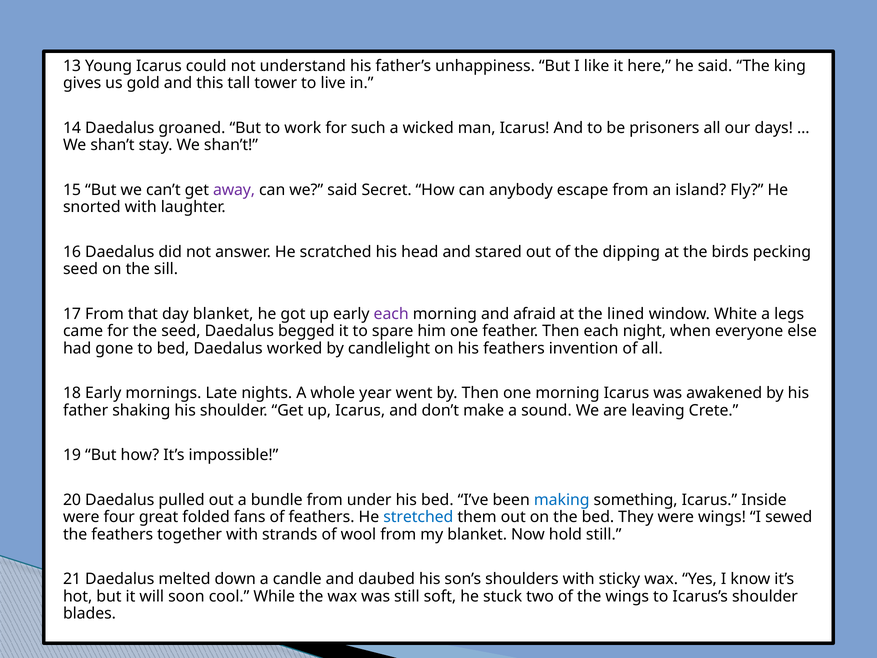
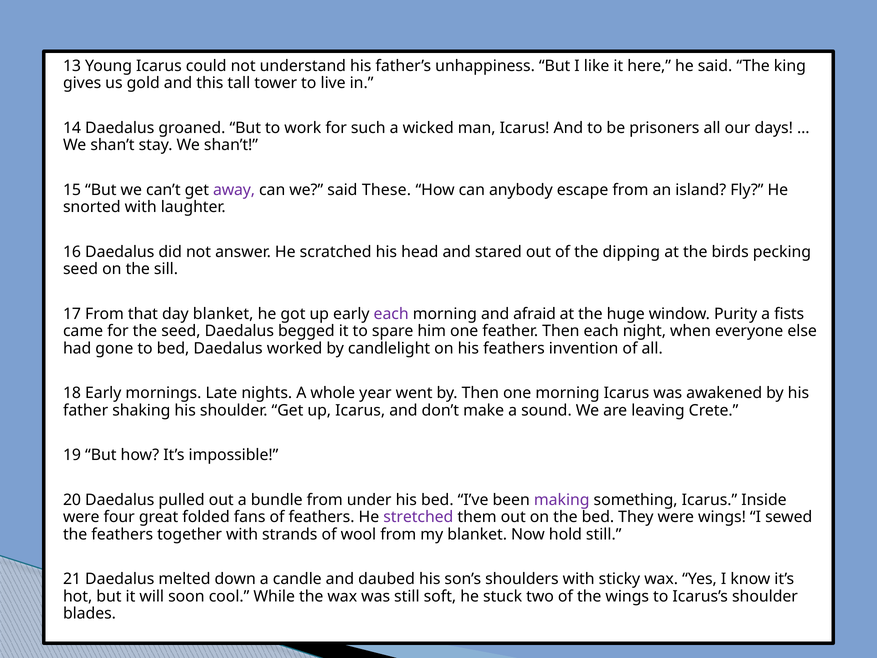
Secret: Secret -> These (386, 190)
lined: lined -> huge (626, 314)
White: White -> Purity (736, 314)
legs: legs -> fists (789, 314)
making colour: blue -> purple (562, 500)
stretched colour: blue -> purple (418, 517)
